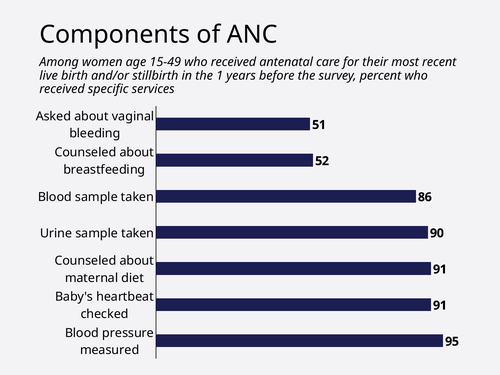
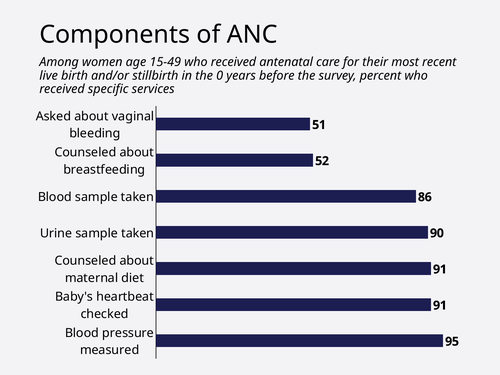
1: 1 -> 0 (220, 76)
